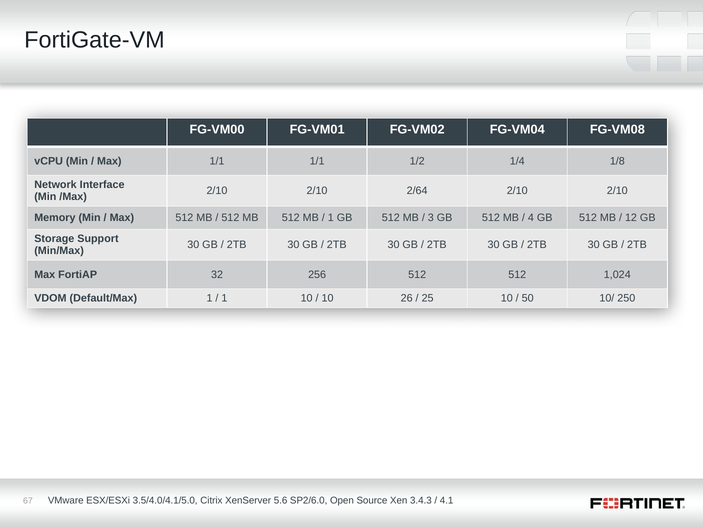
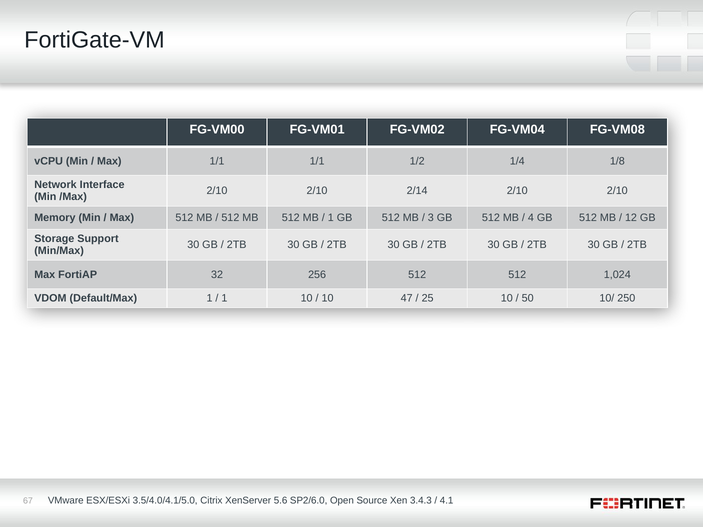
2/64: 2/64 -> 2/14 (417, 191)
26: 26 -> 47 (407, 299)
